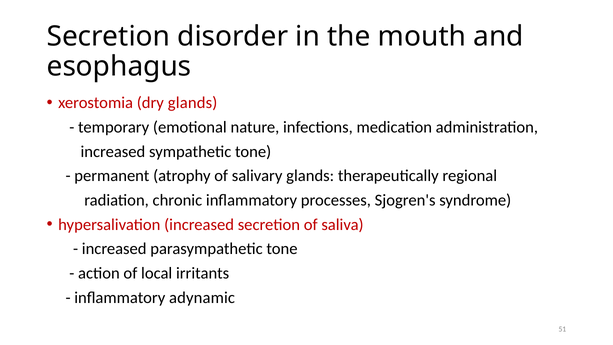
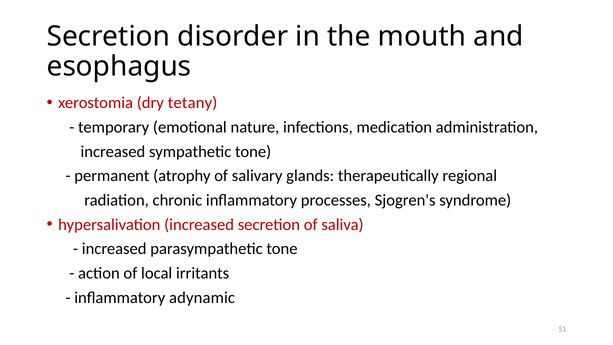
dry glands: glands -> tetany (193, 103)
